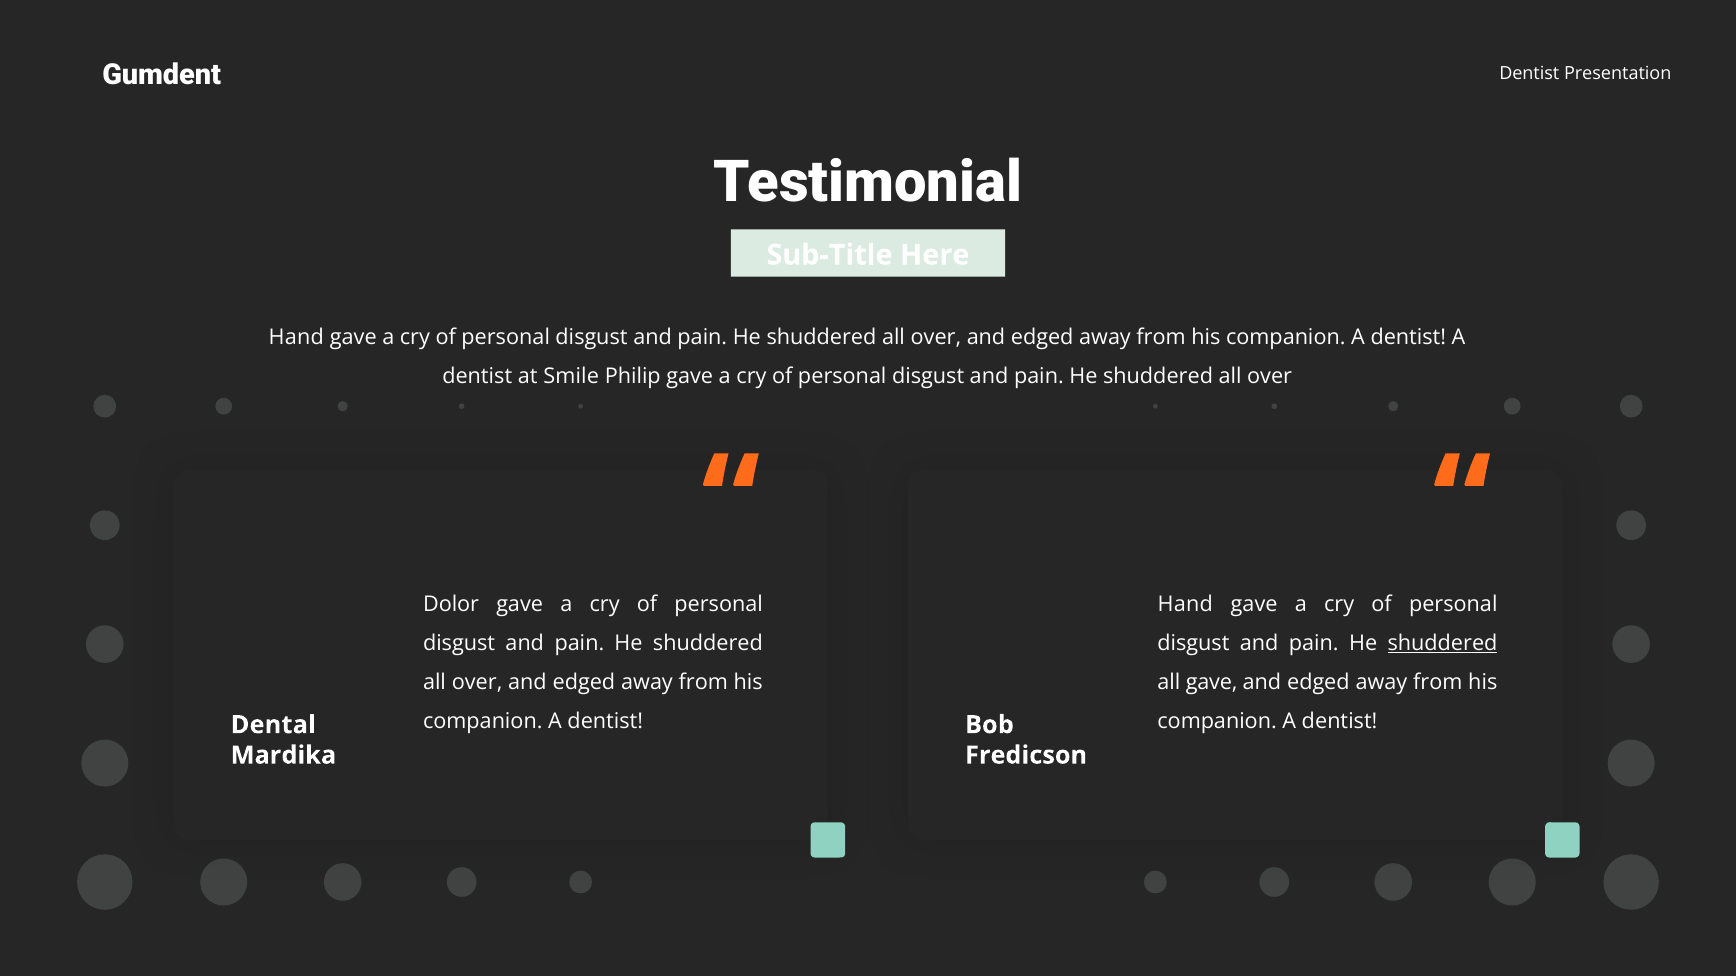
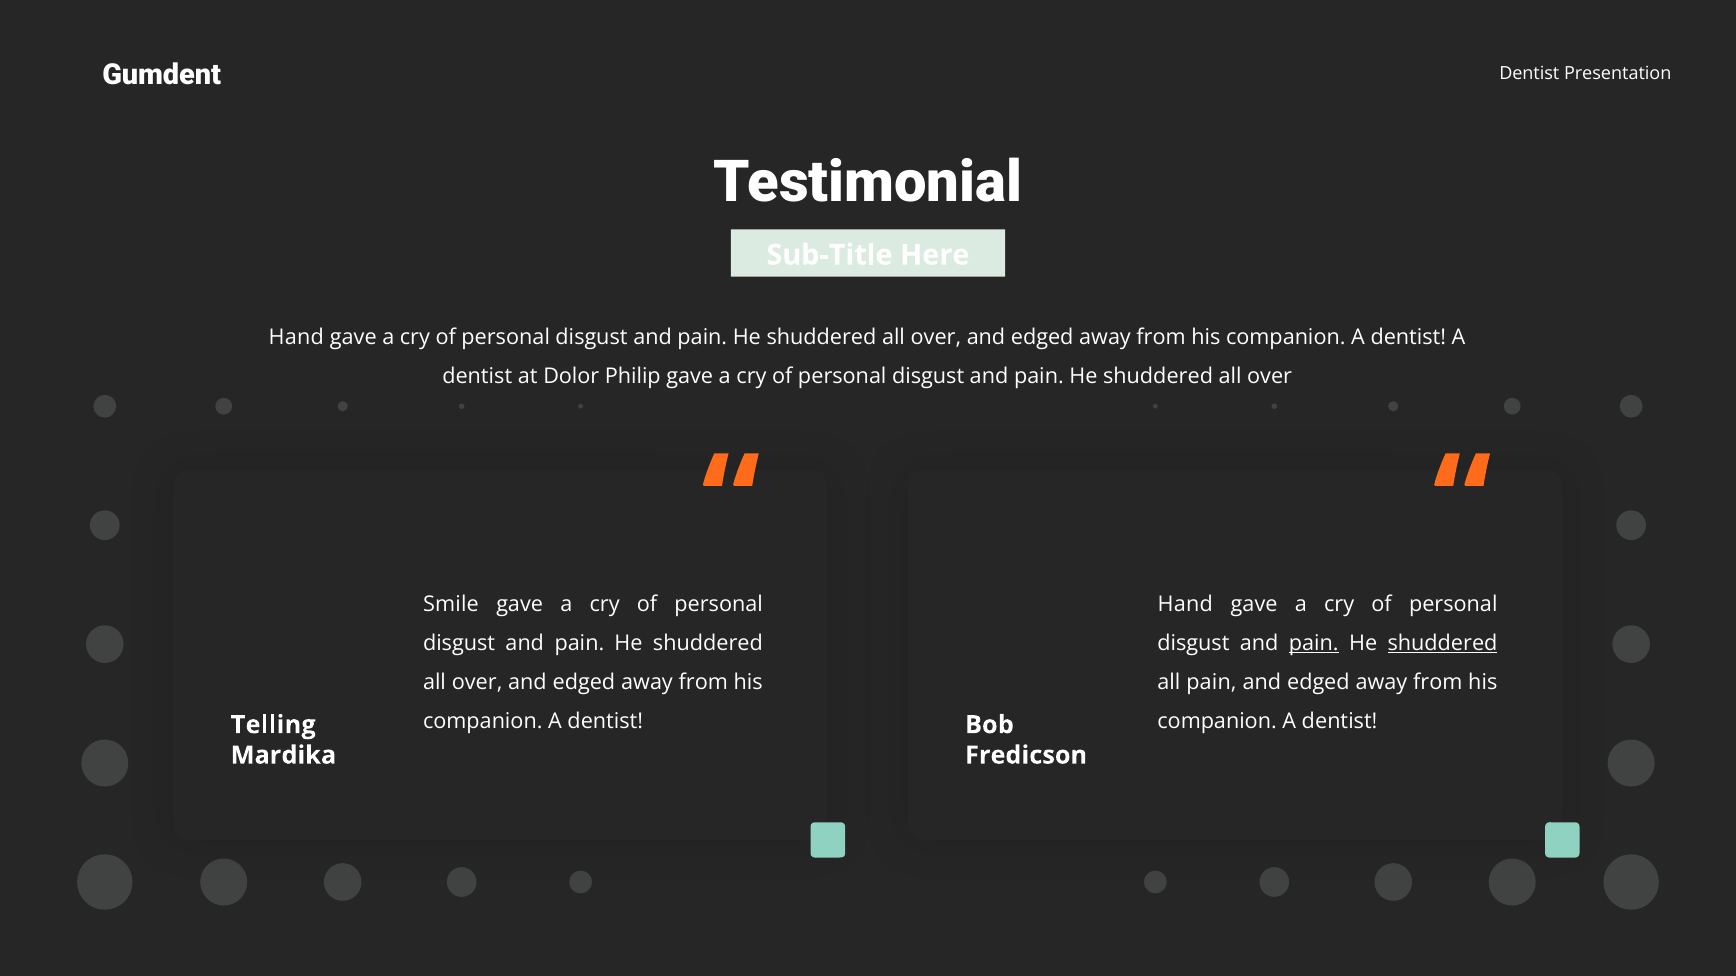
Smile: Smile -> Dolor (571, 377)
Dolor: Dolor -> Smile (451, 605)
pain underline: none -> present (1314, 644)
all gave: gave -> pain (1211, 683)
Dental: Dental -> Telling (273, 725)
